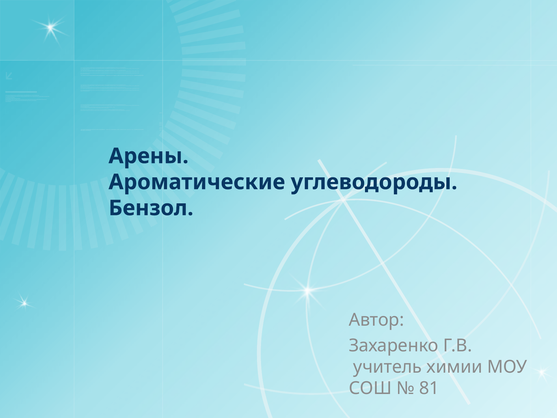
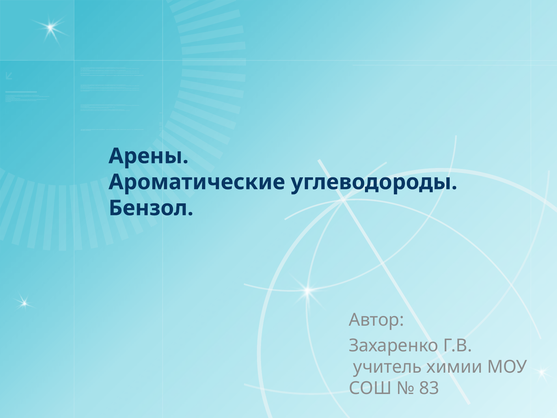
81: 81 -> 83 (429, 388)
